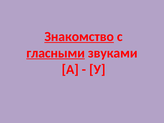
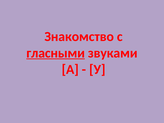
Знакомство underline: present -> none (79, 37)
